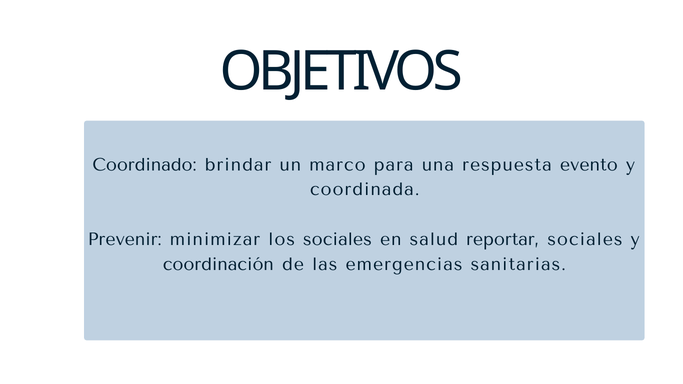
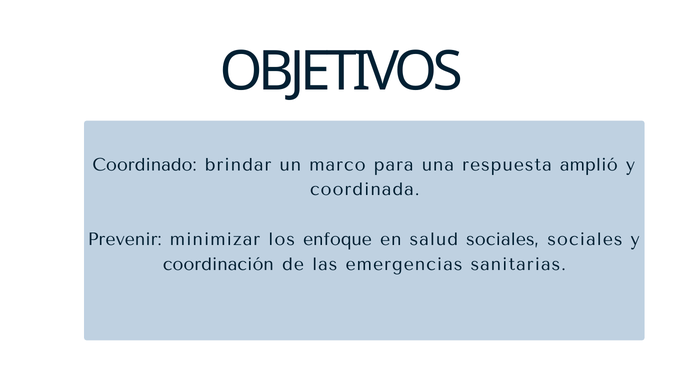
evento: evento -> amplió (589, 165)
los sociales: sociales -> enfoque (338, 239)
salud reportar: reportar -> sociales (503, 239)
